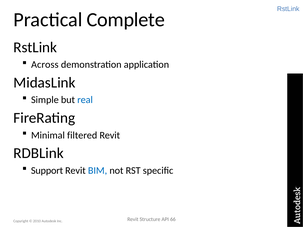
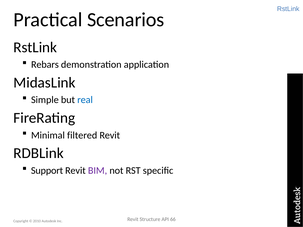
Complete: Complete -> Scenarios (126, 20)
Across: Across -> Rebars (45, 65)
BIM colour: blue -> purple (98, 171)
